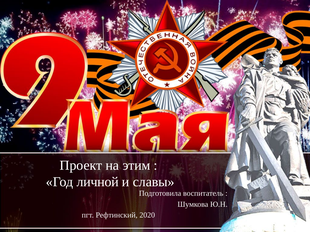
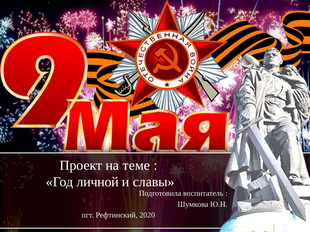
этим: этим -> теме (136, 166)
